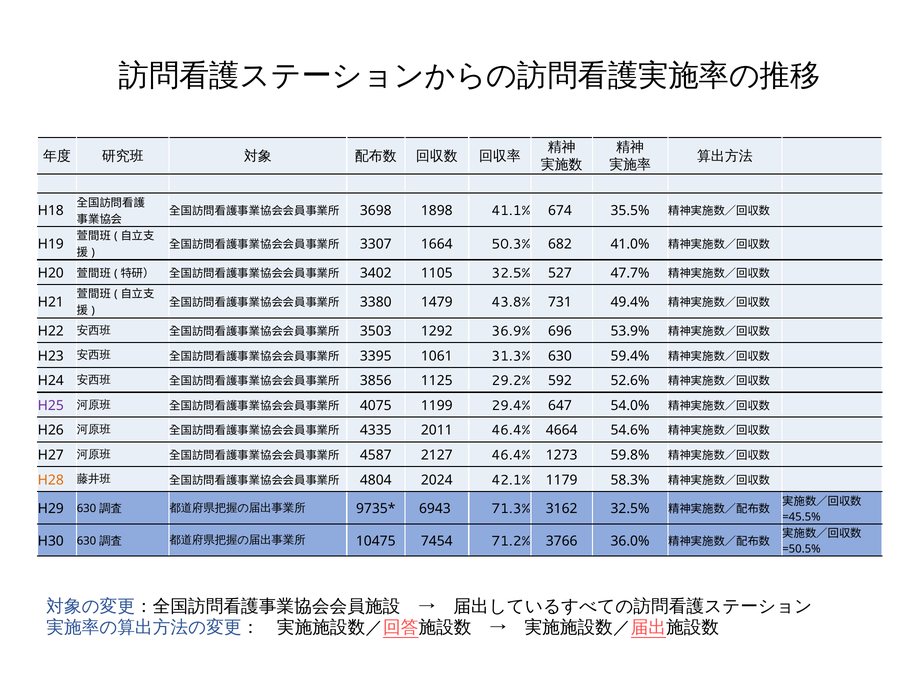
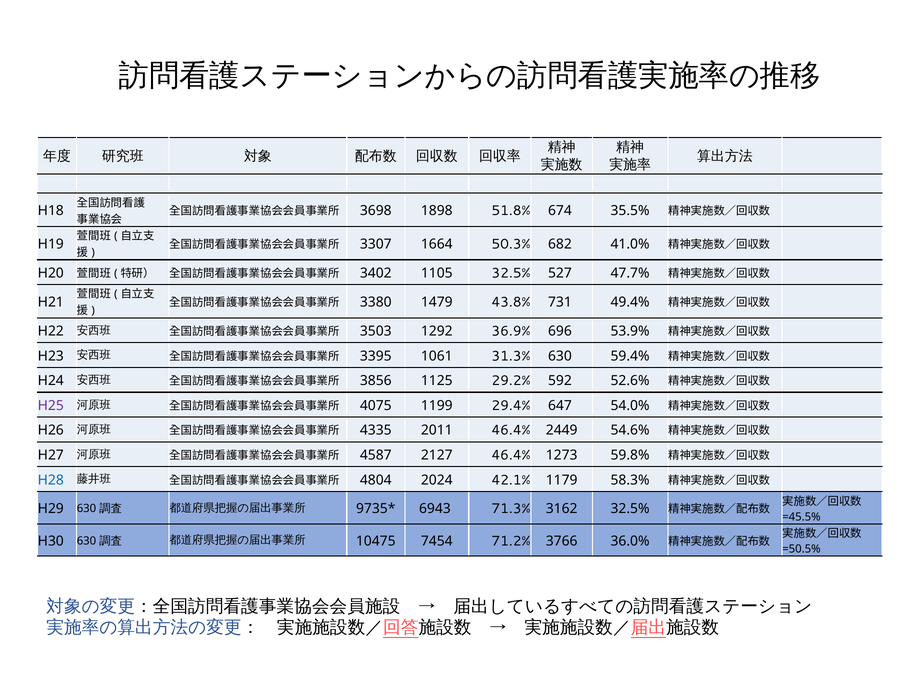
41.1%: 41.1% -> 51.8% (511, 211)
4664: 4664 -> 2449 (562, 431)
H28 colour: orange -> blue (51, 480)
